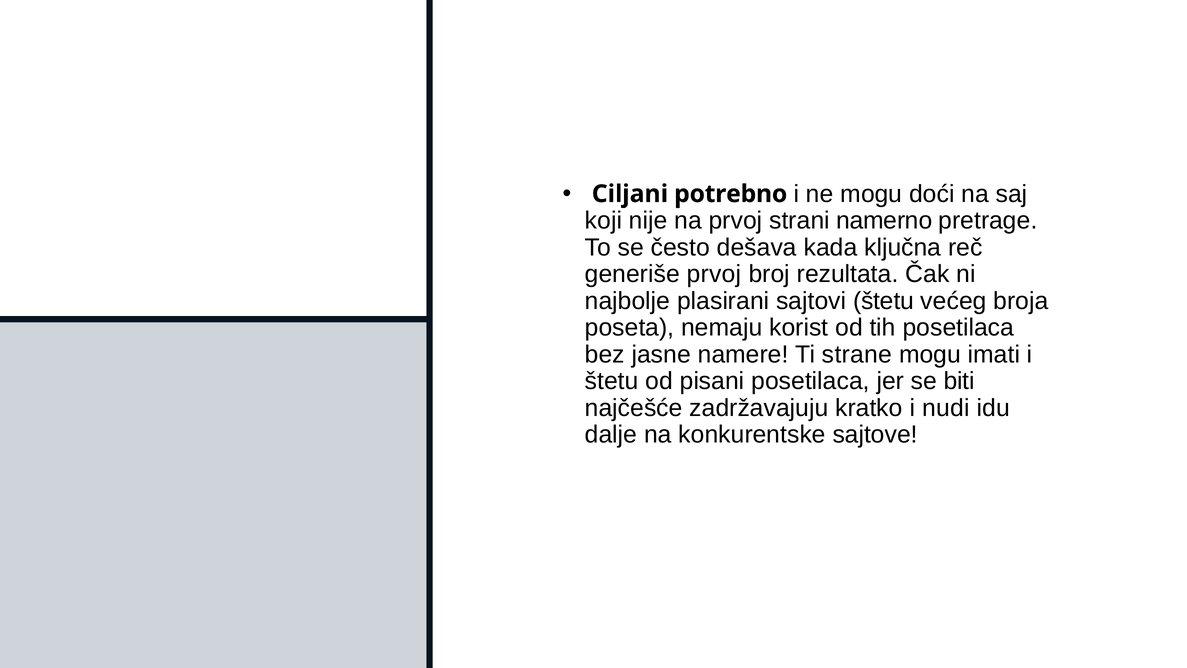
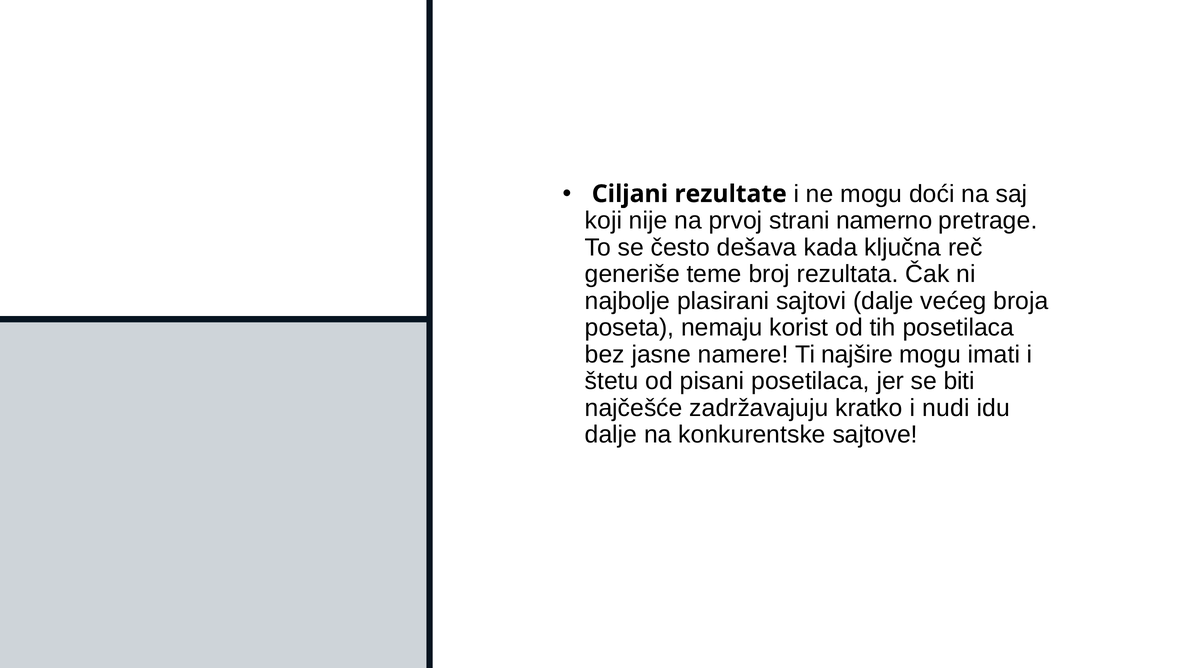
potrebno: potrebno -> rezultate (731, 194)
generiše prvoj: prvoj -> teme (714, 274)
sajtovi štetu: štetu -> dalje (883, 301)
strane: strane -> najšire (857, 354)
